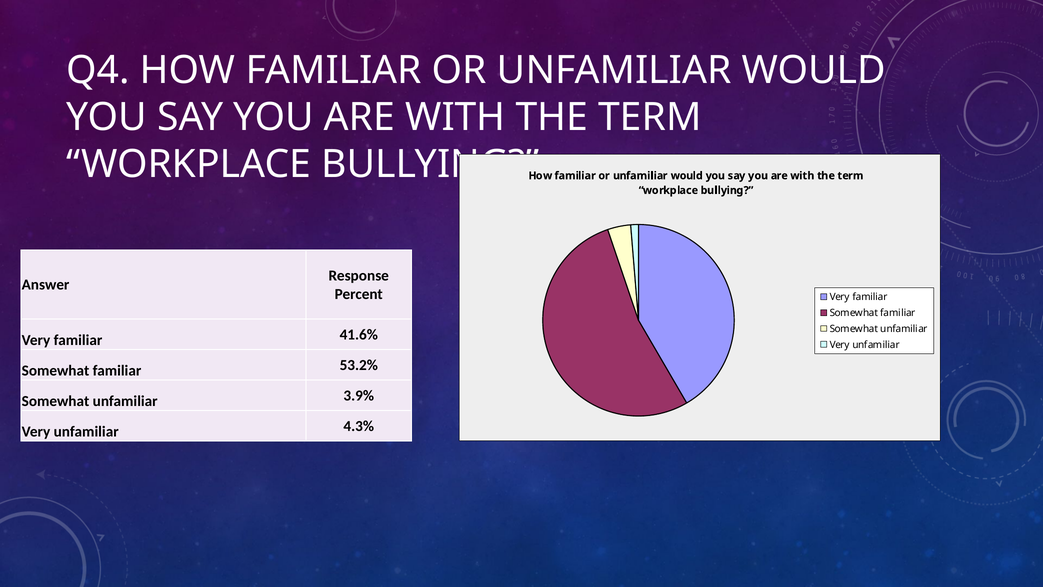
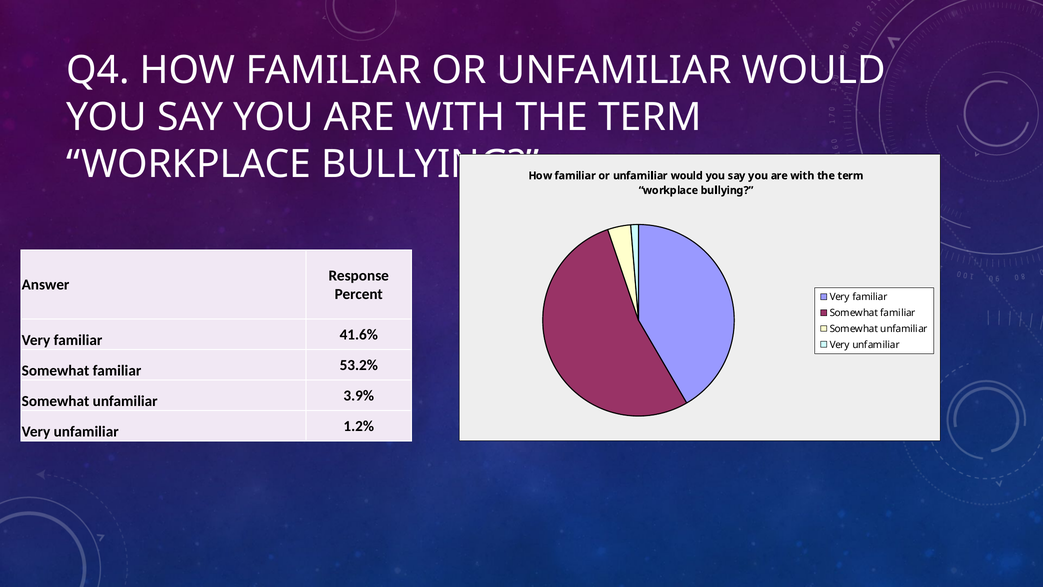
4.3%: 4.3% -> 1.2% (359, 426)
